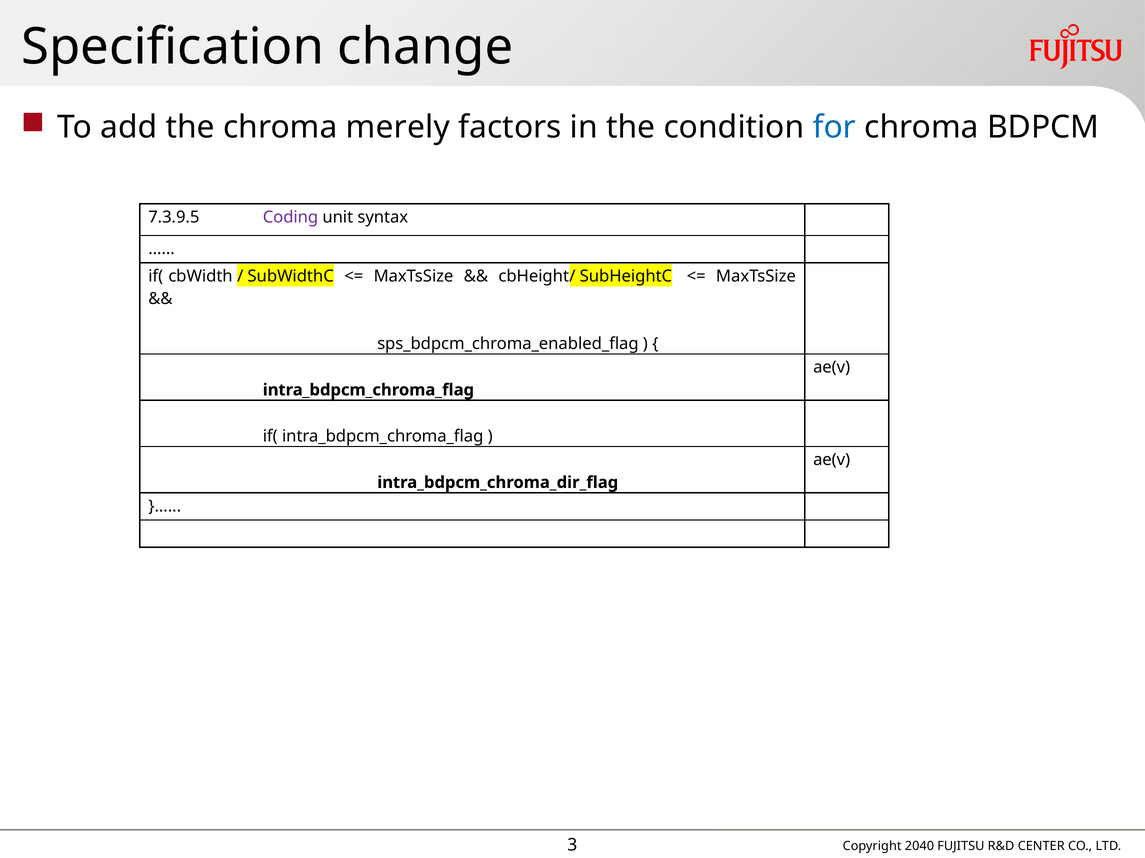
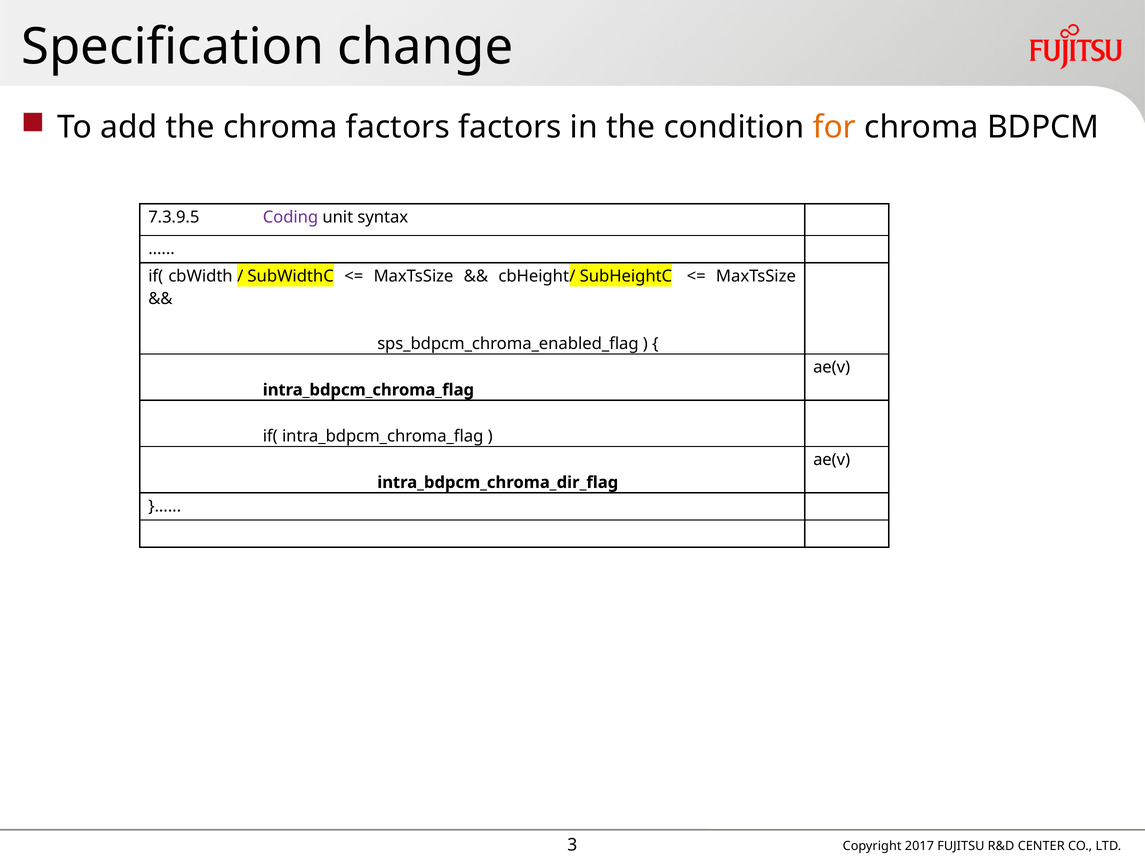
chroma merely: merely -> factors (398, 127)
for colour: blue -> orange (834, 127)
2040: 2040 -> 2017 (919, 847)
